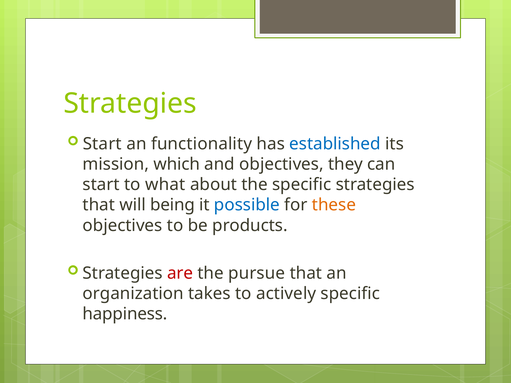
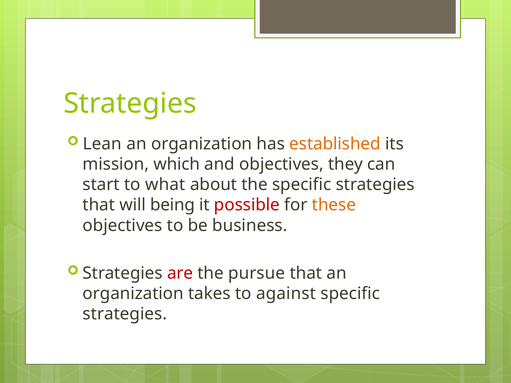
Start: Start -> Lean (102, 144)
functionality: functionality -> organization (202, 144)
established colour: blue -> orange (335, 144)
possible colour: blue -> red (247, 205)
products: products -> business (250, 226)
actively: actively -> against (286, 294)
happiness: happiness -> strategies (125, 314)
